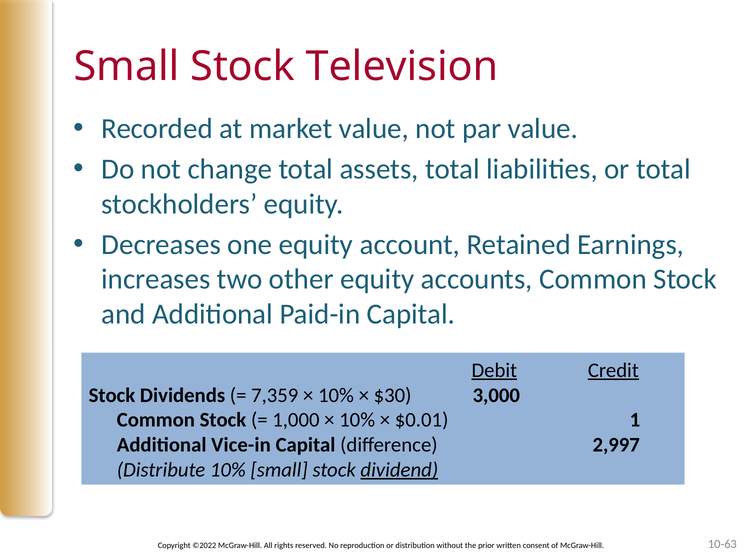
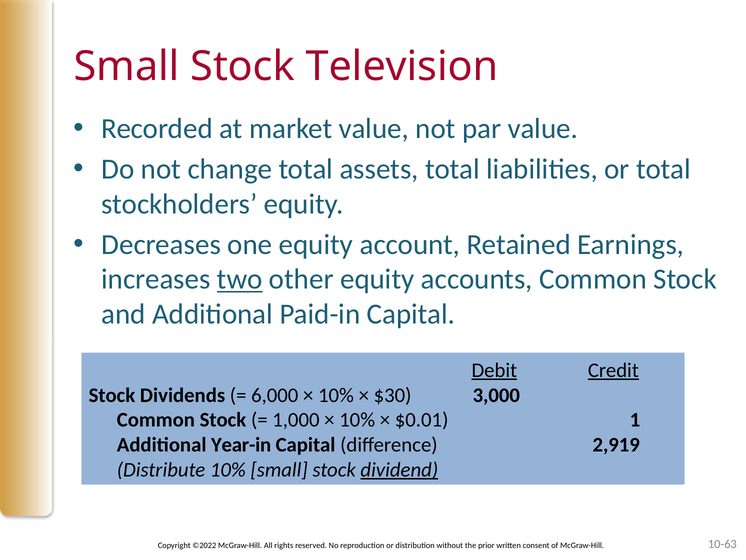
two underline: none -> present (240, 279)
7,359: 7,359 -> 6,000 (275, 395)
Vice-in: Vice-in -> Year-in (241, 445)
2,997: 2,997 -> 2,919 (616, 445)
